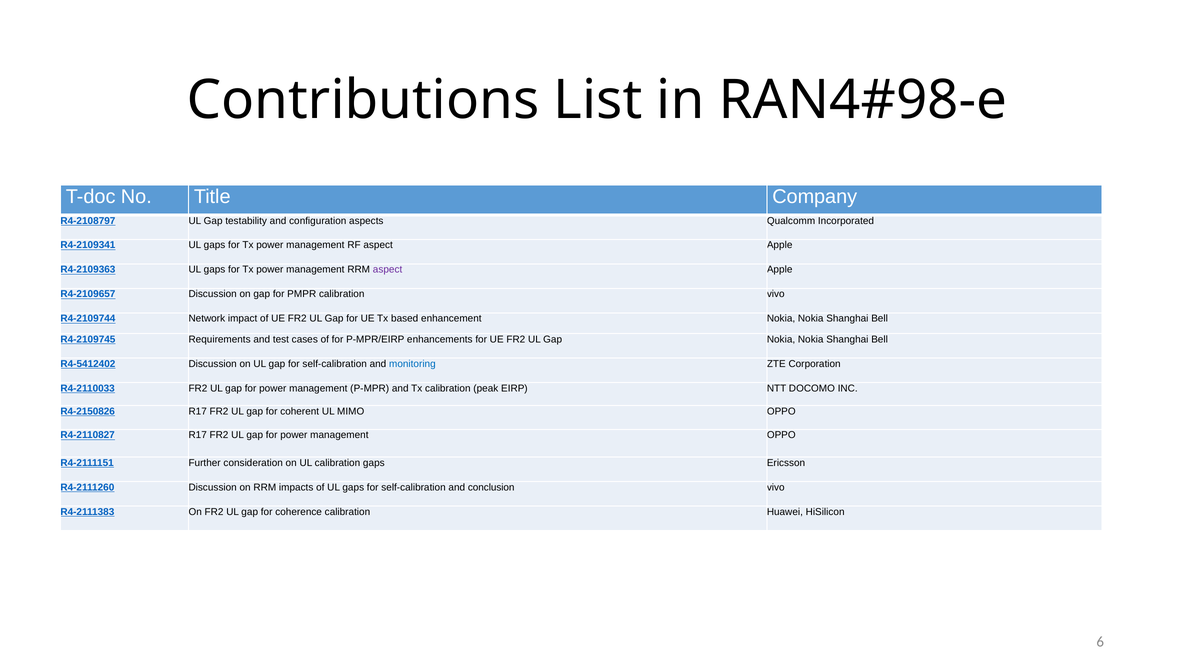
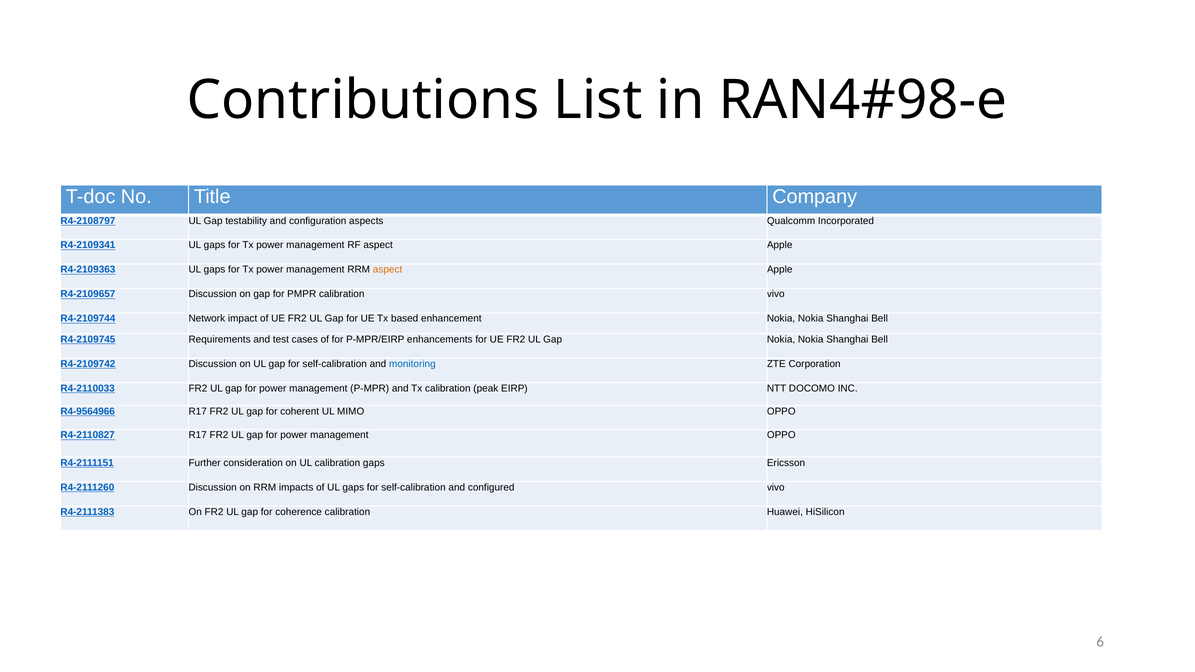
aspect colour: purple -> orange (388, 270)
R4-5412402: R4-5412402 -> R4-2109742 (88, 364)
R4-2150826: R4-2150826 -> R4-9564966 (88, 411)
conclusion: conclusion -> configured (491, 488)
